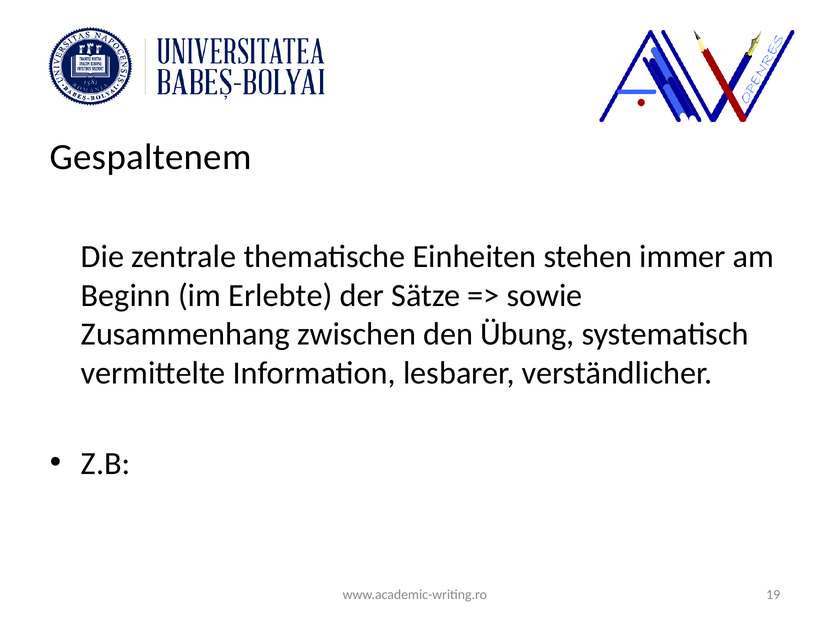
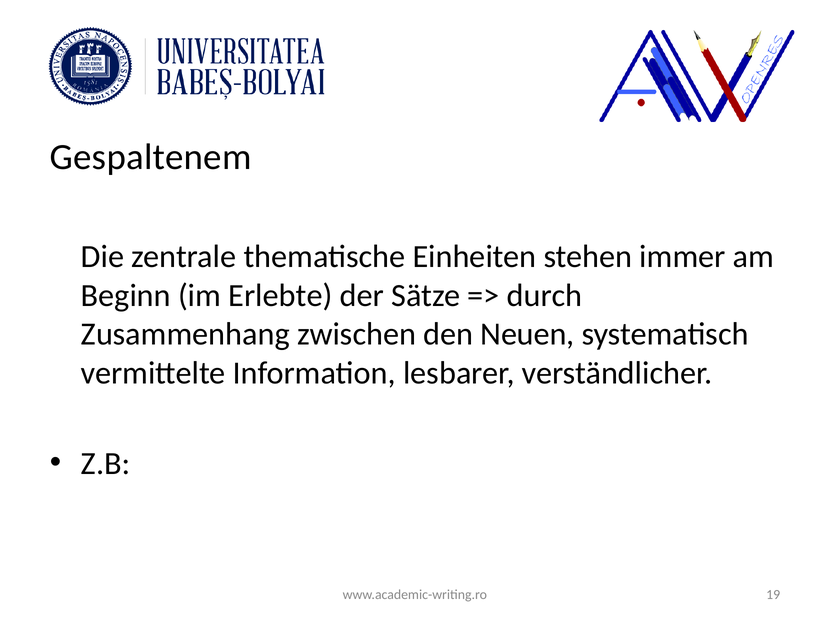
sowie: sowie -> durch (545, 295)
Übung: Übung -> Neuen (527, 334)
